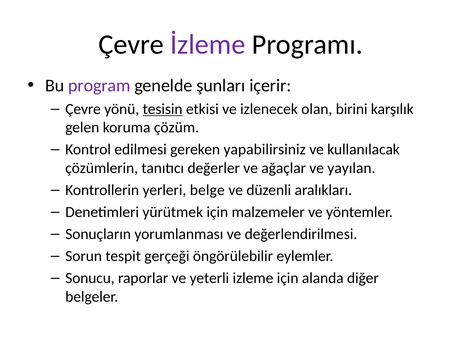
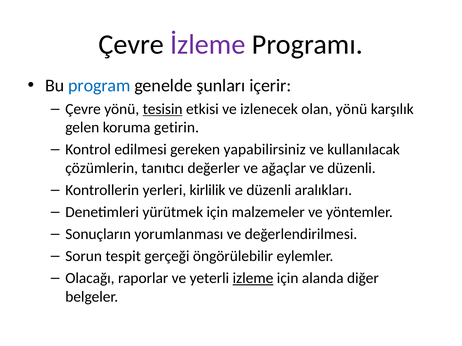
program colour: purple -> blue (99, 86)
olan birini: birini -> yönü (352, 109)
çözüm: çözüm -> getirin (176, 128)
yayılan: yayılan -> düzenli (352, 168)
belge: belge -> kirlilik (207, 190)
Sonucu: Sonucu -> Olacağı (90, 279)
izleme underline: none -> present (253, 279)
